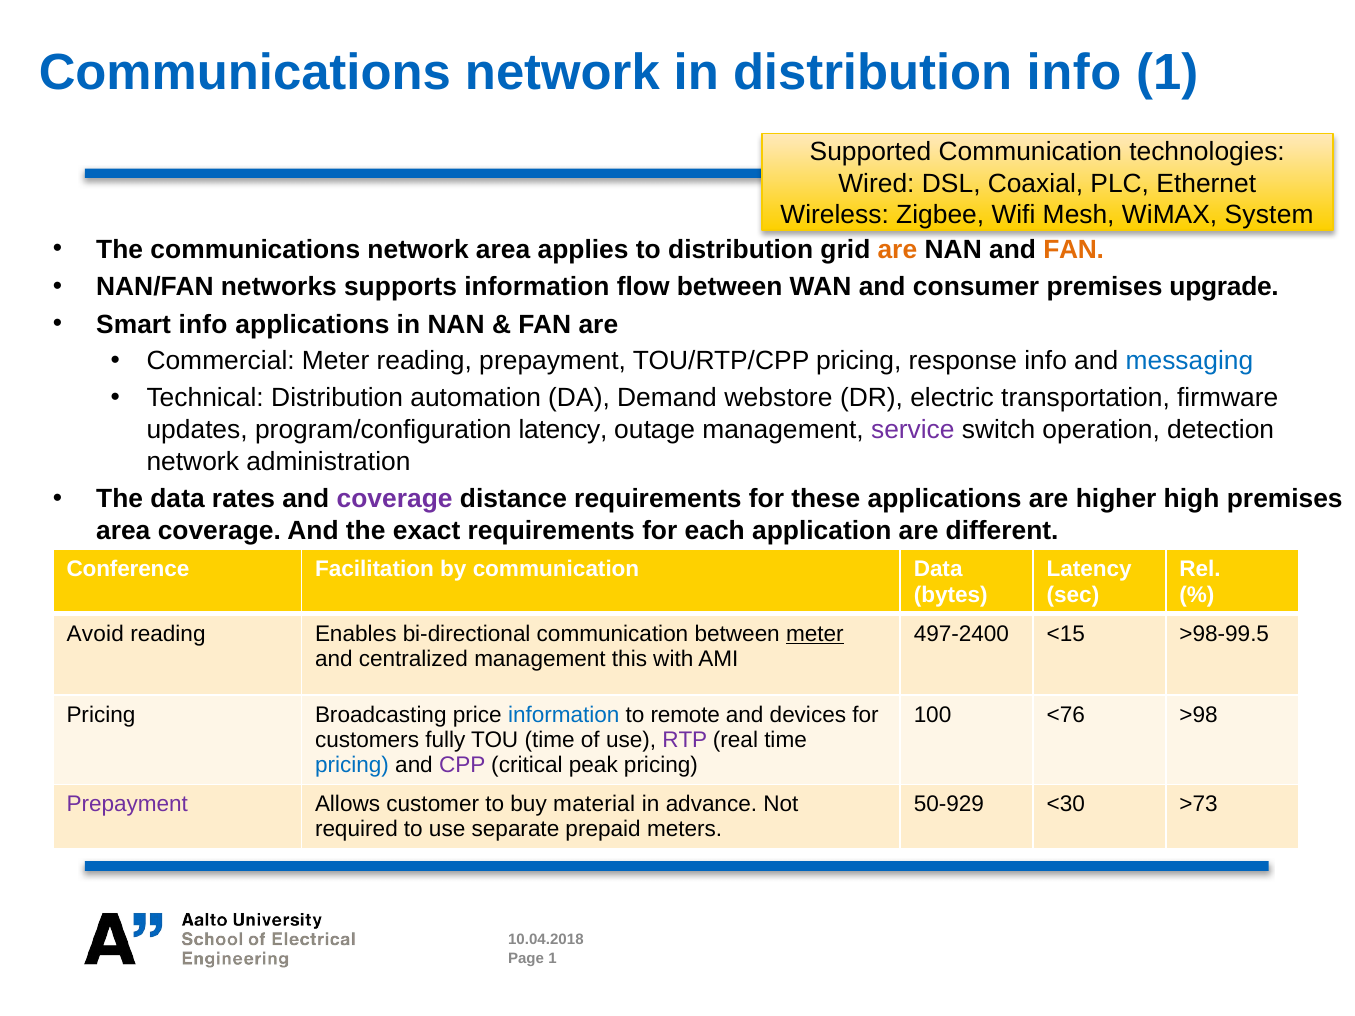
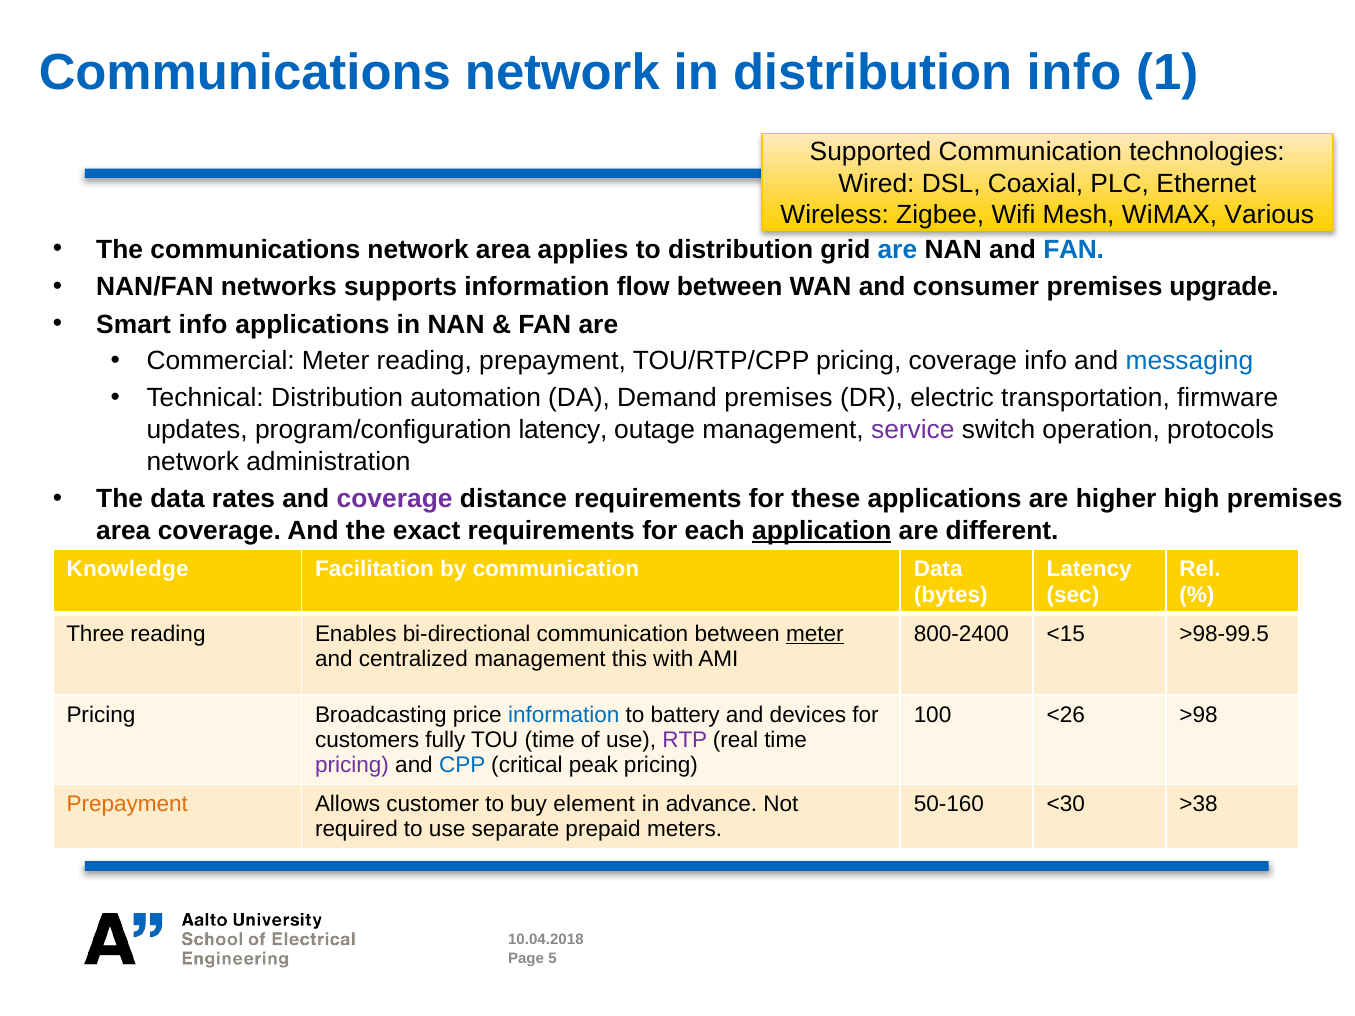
System: System -> Various (1269, 215)
are colour: orange -> blue (897, 250)
FAN colour: orange -> blue (1074, 250)
pricing response: response -> coverage (963, 361)
Demand webstore: webstore -> premises (778, 398)
detection: detection -> protocols (1221, 430)
application underline: none -> present (822, 531)
Conference: Conference -> Knowledge (128, 570)
Avoid: Avoid -> Three (95, 634)
497-2400: 497-2400 -> 800-2400 (961, 634)
remote: remote -> battery (685, 715)
<76: <76 -> <26 (1066, 715)
pricing colour: blue -> purple (352, 765)
CPP colour: purple -> blue (462, 765)
Prepayment colour: purple -> orange (127, 804)
material: material -> element (594, 804)
50-929: 50-929 -> 50-160 (949, 804)
>73: >73 -> >38 (1199, 804)
Page 1: 1 -> 5 (553, 959)
